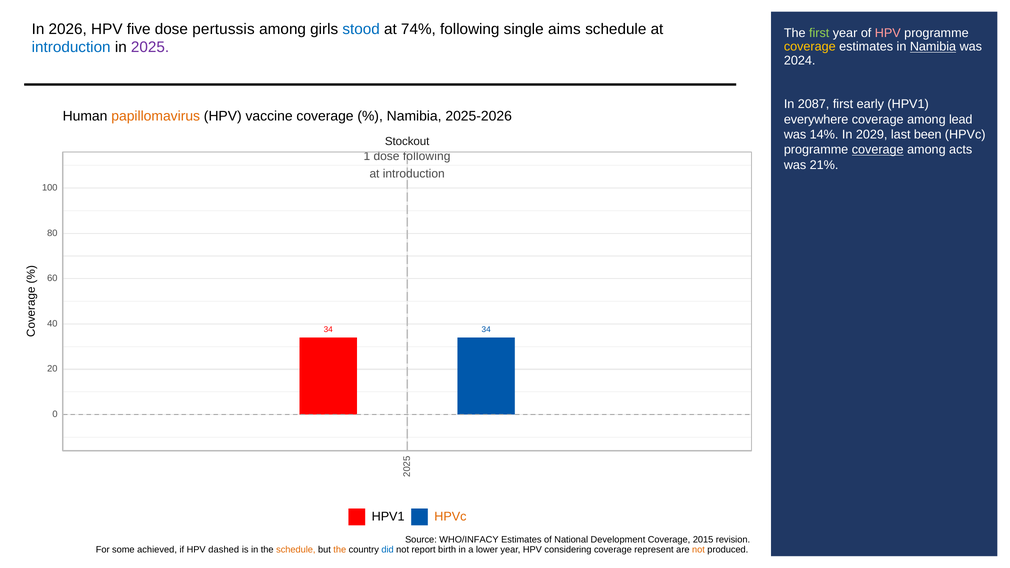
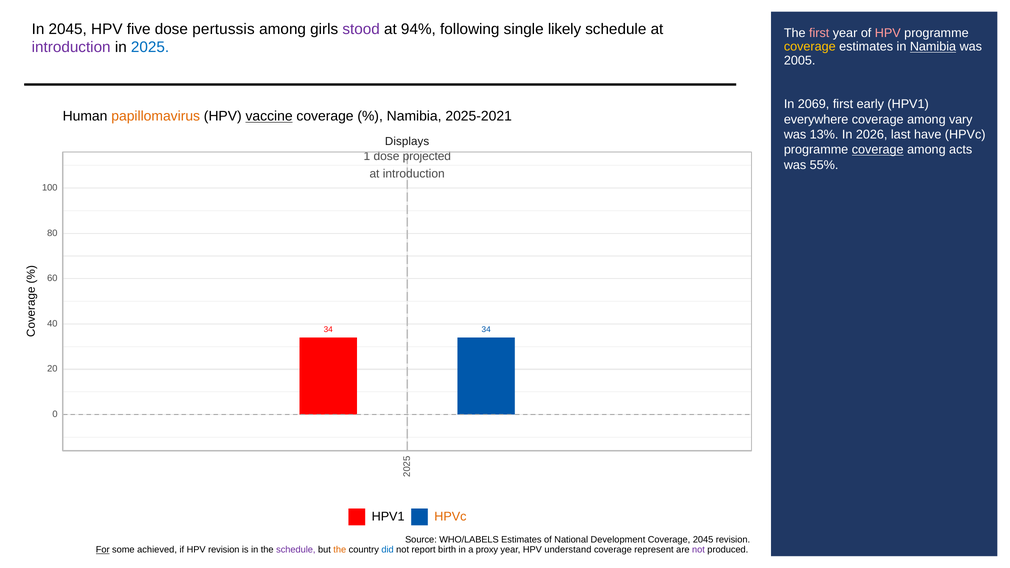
In 2026: 2026 -> 2045 (68, 29)
stood colour: blue -> purple (361, 29)
74%: 74% -> 94% (418, 29)
aims: aims -> likely (565, 29)
first colour: light green -> pink (819, 33)
introduction colour: blue -> purple (71, 47)
2025 colour: purple -> blue (150, 47)
2024: 2024 -> 2005 (800, 60)
2087: 2087 -> 2069 (814, 104)
vaccine underline: none -> present (269, 116)
2025-2026: 2025-2026 -> 2025-2021 (479, 116)
lead: lead -> vary (961, 119)
14%: 14% -> 13% (824, 135)
2029: 2029 -> 2026 (872, 135)
been: been -> have (928, 135)
Stockout: Stockout -> Displays (407, 141)
dose following: following -> projected (427, 156)
21%: 21% -> 55% (824, 165)
WHO/INFACY: WHO/INFACY -> WHO/LABELS (469, 540)
Coverage 2015: 2015 -> 2045 (703, 540)
For underline: none -> present (103, 550)
HPV dashed: dashed -> revision (224, 550)
schedule colour: orange -> purple (296, 550)
lower: lower -> proxy (487, 550)
considering: considering -> understand (568, 550)
not colour: orange -> purple (699, 550)
